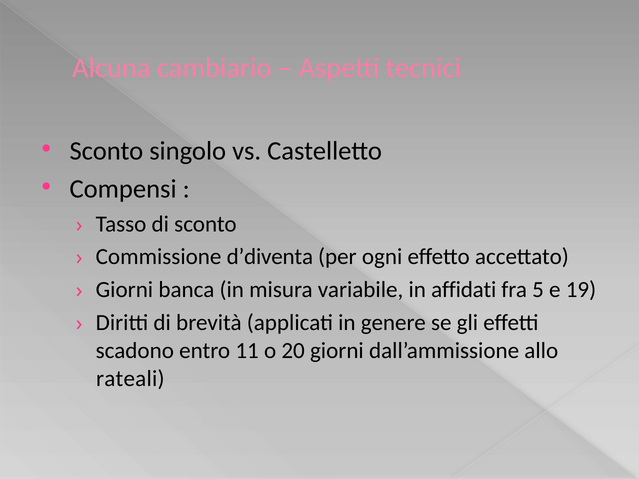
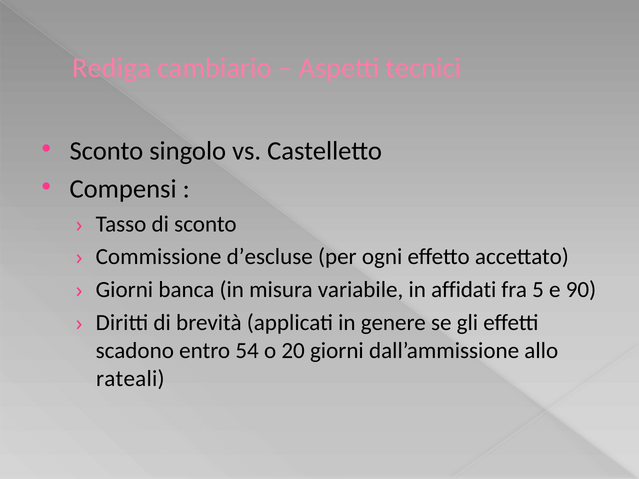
Alcuna: Alcuna -> Rediga (111, 68)
d’diventa: d’diventa -> d’escluse (270, 257)
19: 19 -> 90 (581, 290)
11: 11 -> 54 (247, 351)
